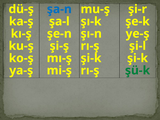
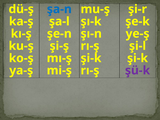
şü-k colour: green -> purple (138, 70)
